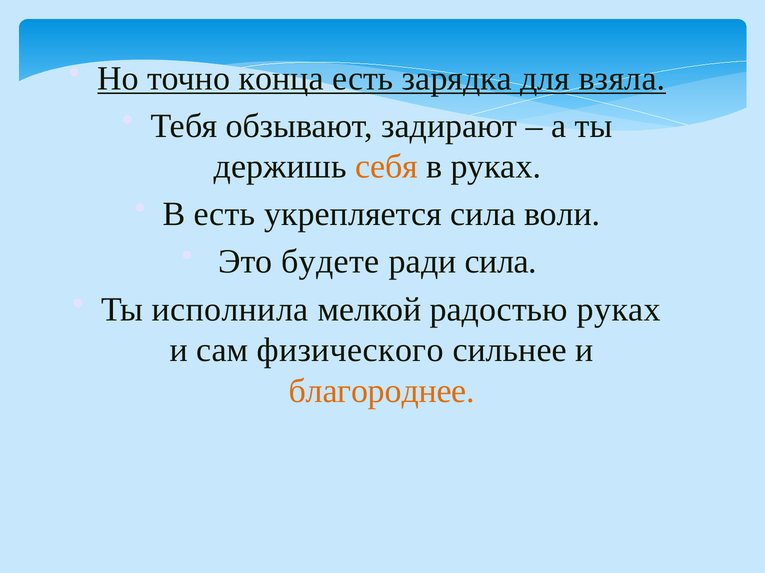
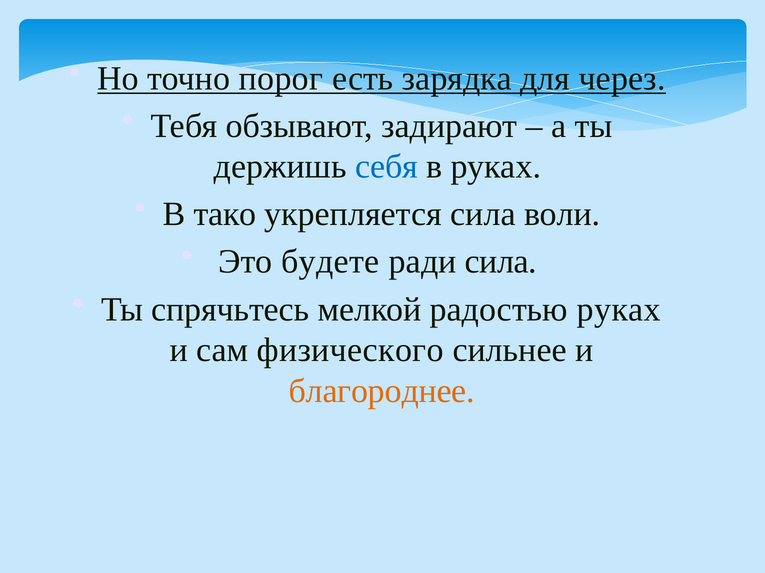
конца: конца -> порог (281, 78)
взяла: взяла -> через (622, 78)
себя colour: orange -> blue (386, 167)
В есть: есть -> тако (225, 214)
исполнила: исполнила -> спрячьтесь (230, 310)
